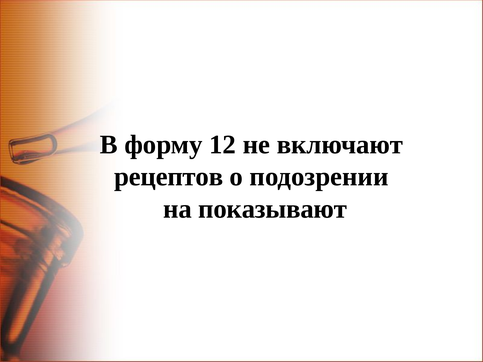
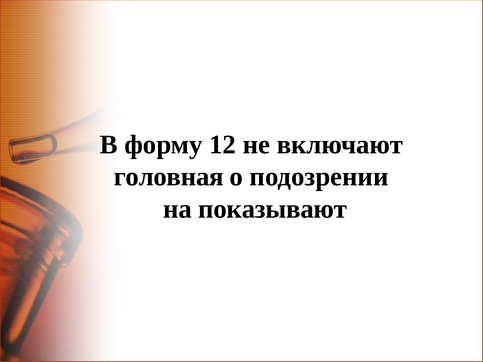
рецептов: рецептов -> головная (169, 177)
